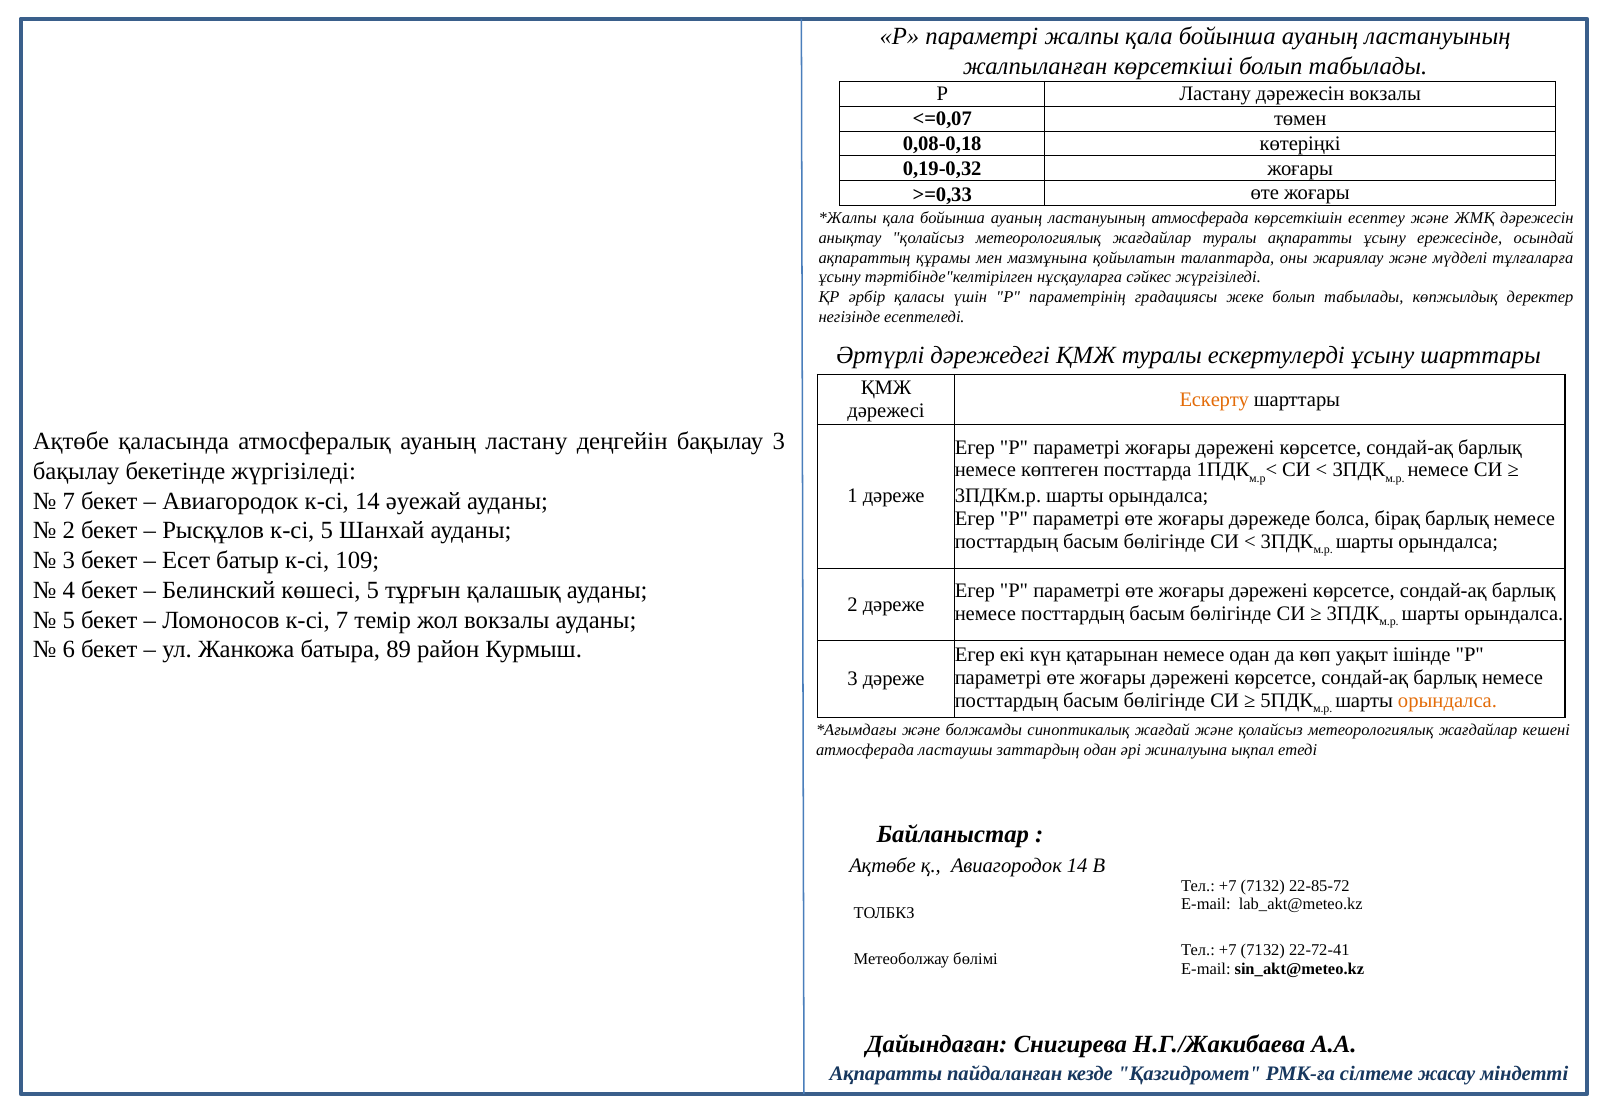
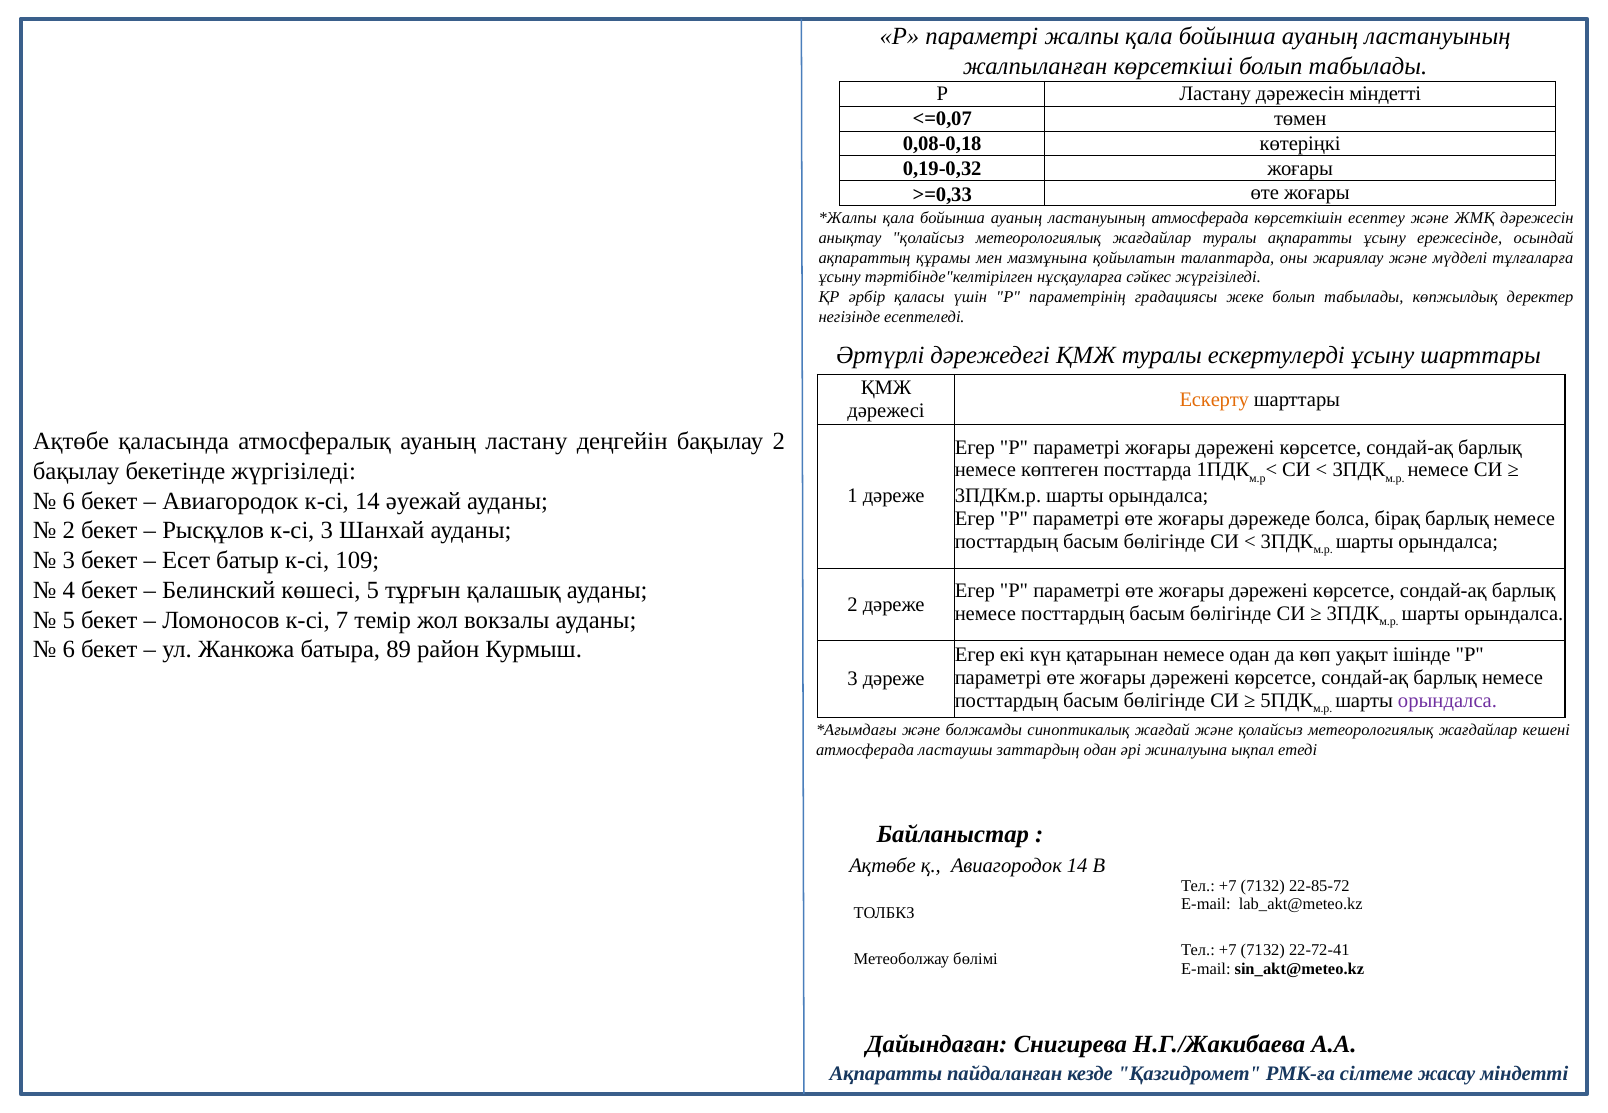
дәрежесін вокзалы: вокзалы -> міндетті (1385, 94)
бақылау 3: 3 -> 2 (779, 442)
7: 7 -> 6 (69, 501)
к-сі 5: 5 -> 3 (327, 531)
орындалса colour: orange -> purple (1447, 700)
